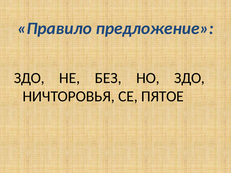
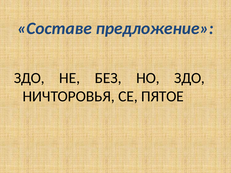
Правило: Правило -> Составе (55, 28)
